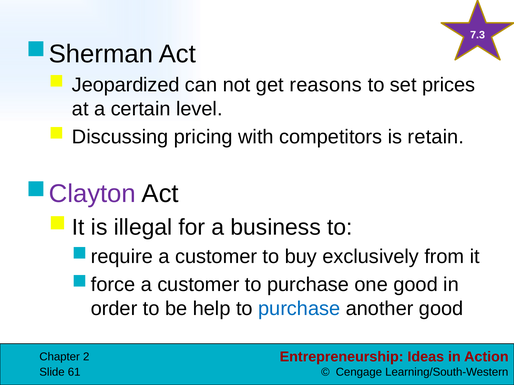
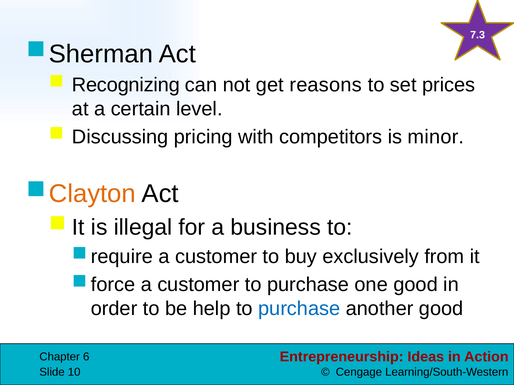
Jeopardized: Jeopardized -> Recognizing (126, 85)
retain: retain -> minor (436, 137)
Clayton colour: purple -> orange (92, 194)
2: 2 -> 6 (86, 357)
61: 61 -> 10 (74, 373)
